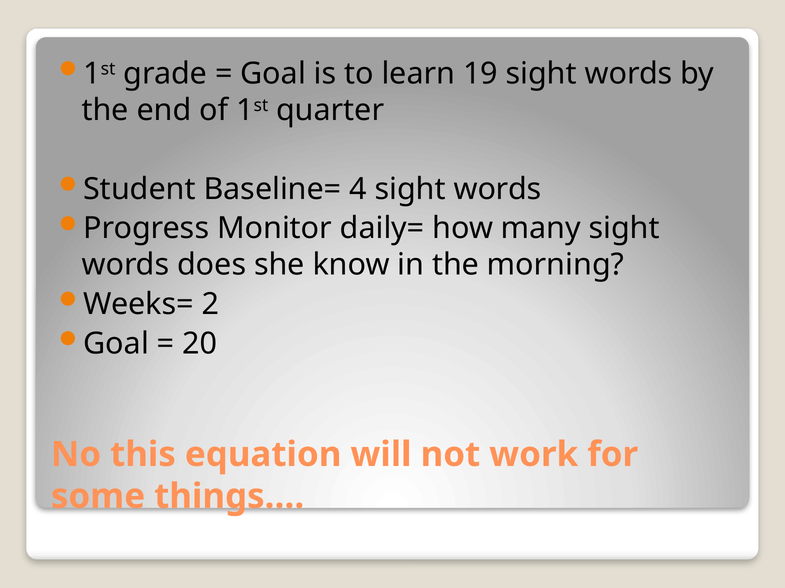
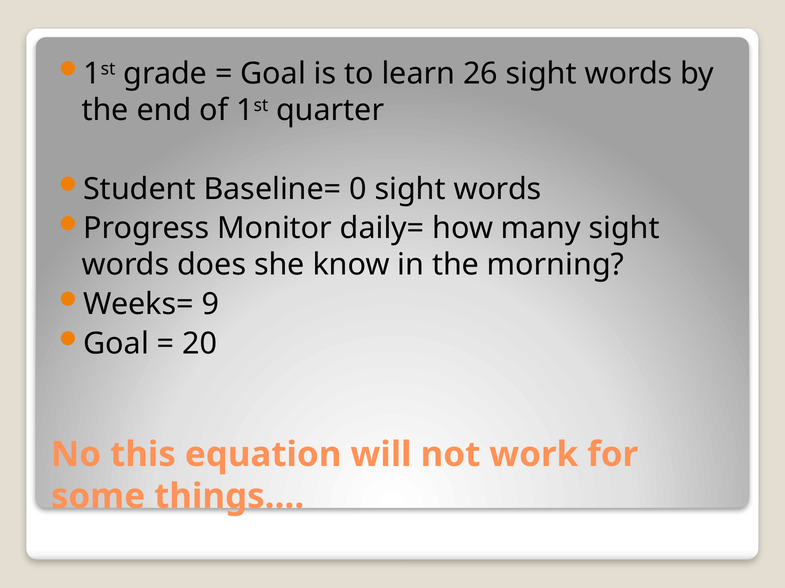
19: 19 -> 26 (480, 74)
4: 4 -> 0 (358, 189)
2: 2 -> 9 (210, 305)
